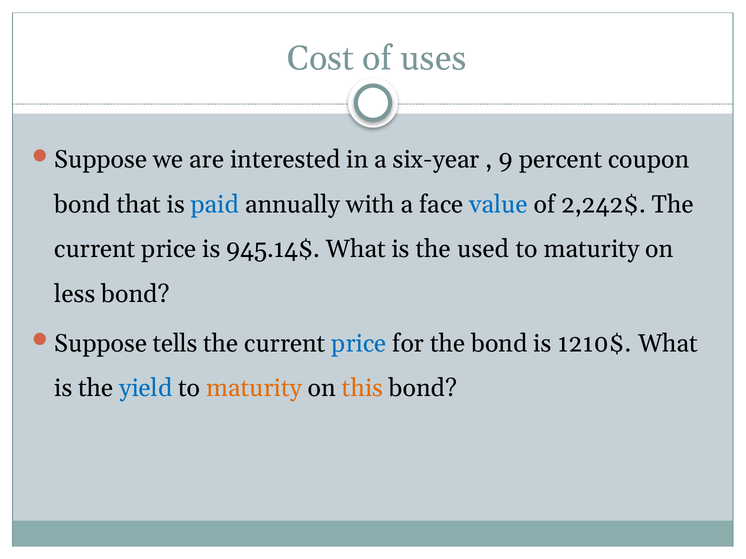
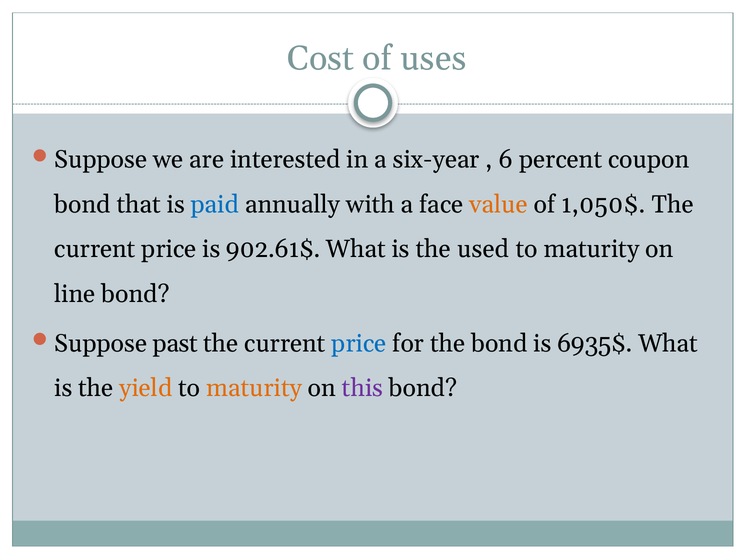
9: 9 -> 6 (506, 160)
value colour: blue -> orange (498, 205)
2,242$: 2,242$ -> 1,050$ (603, 205)
945.14$: 945.14$ -> 902.61$ (273, 249)
less: less -> line (75, 294)
tells: tells -> past (175, 344)
1210$: 1210$ -> 6935$ (595, 344)
yield colour: blue -> orange (146, 389)
this colour: orange -> purple (362, 389)
